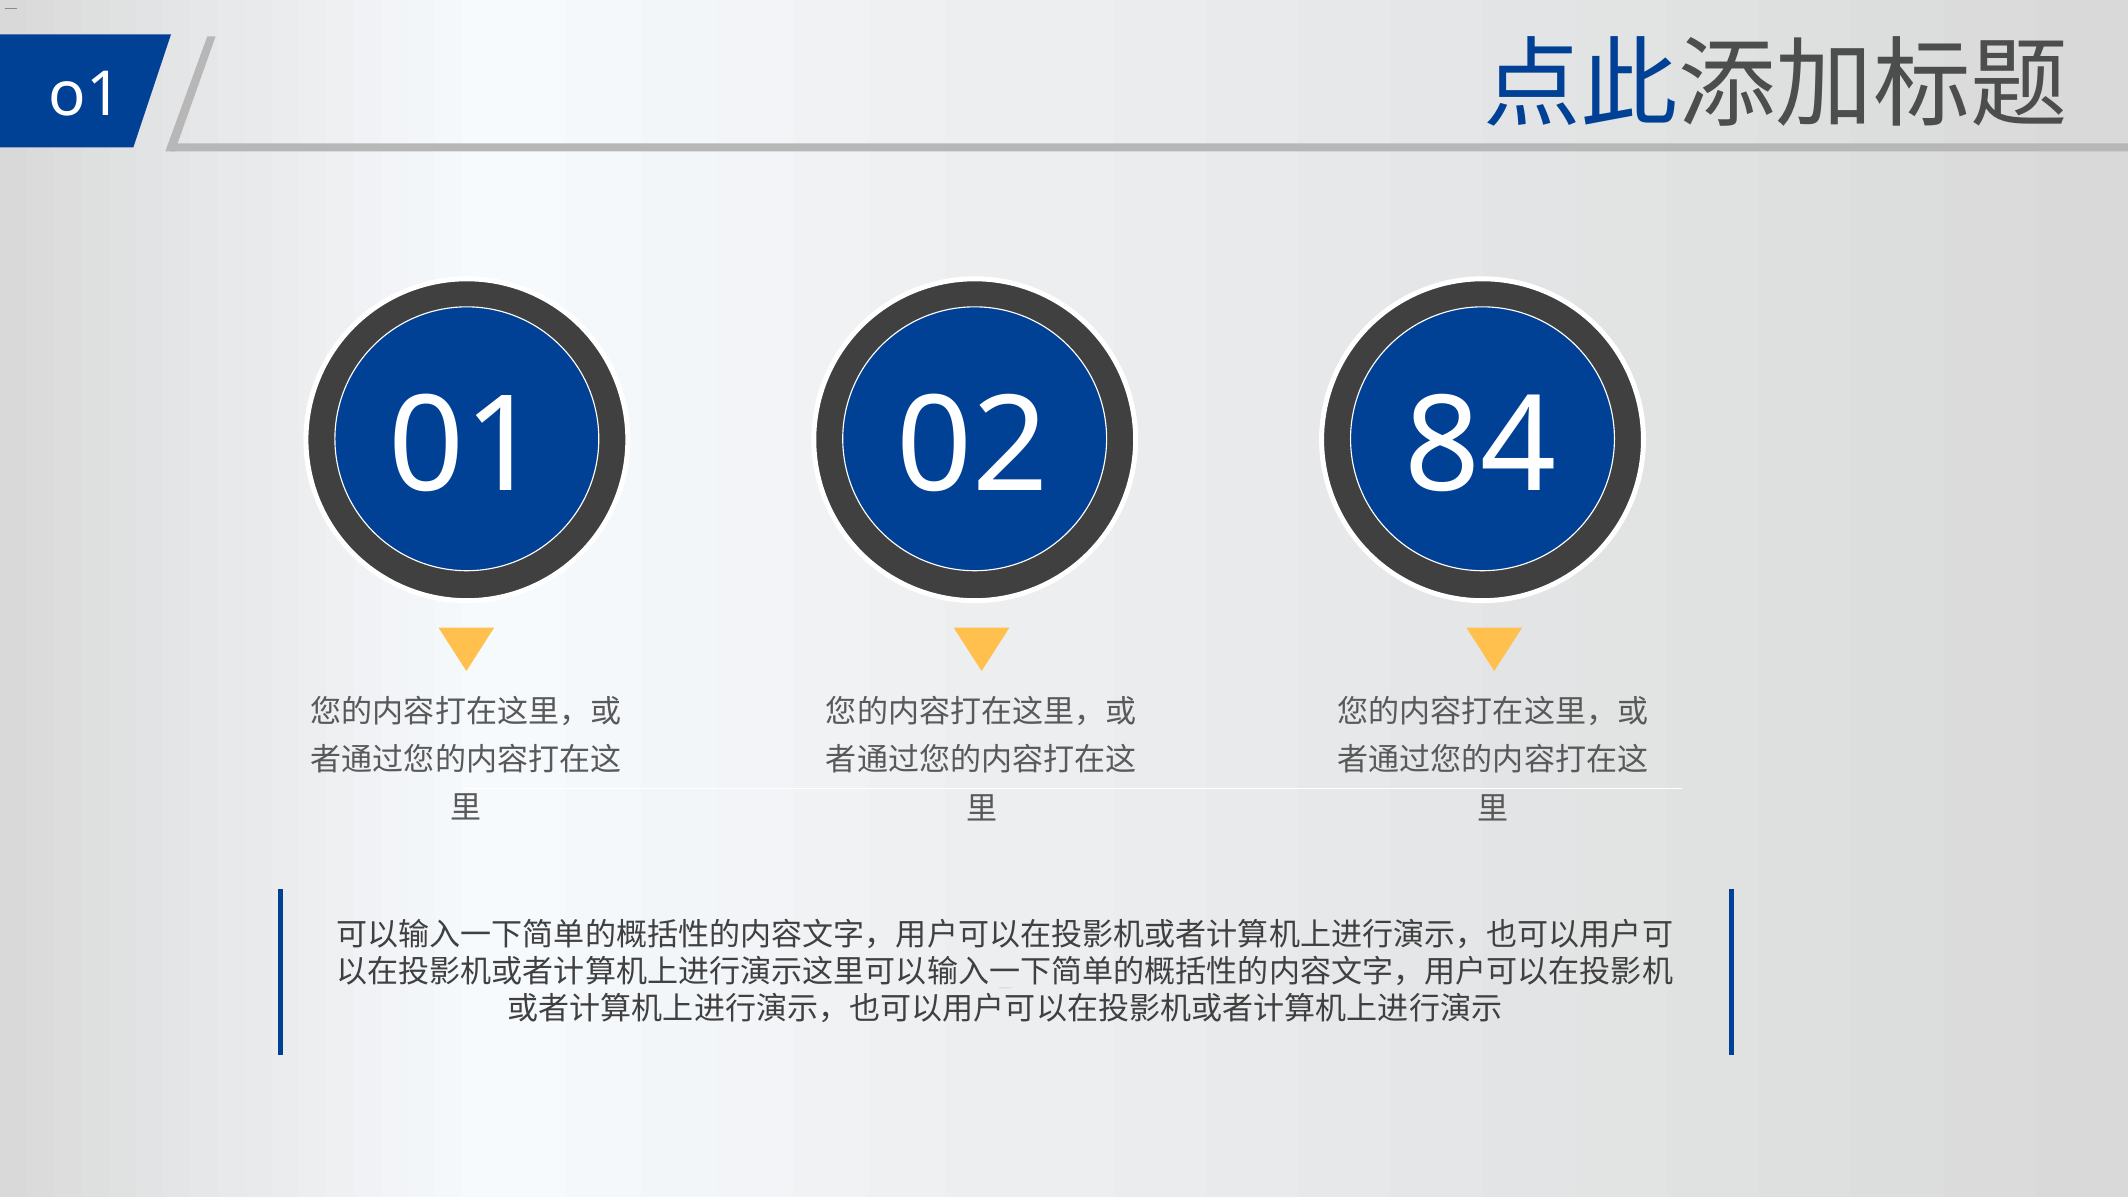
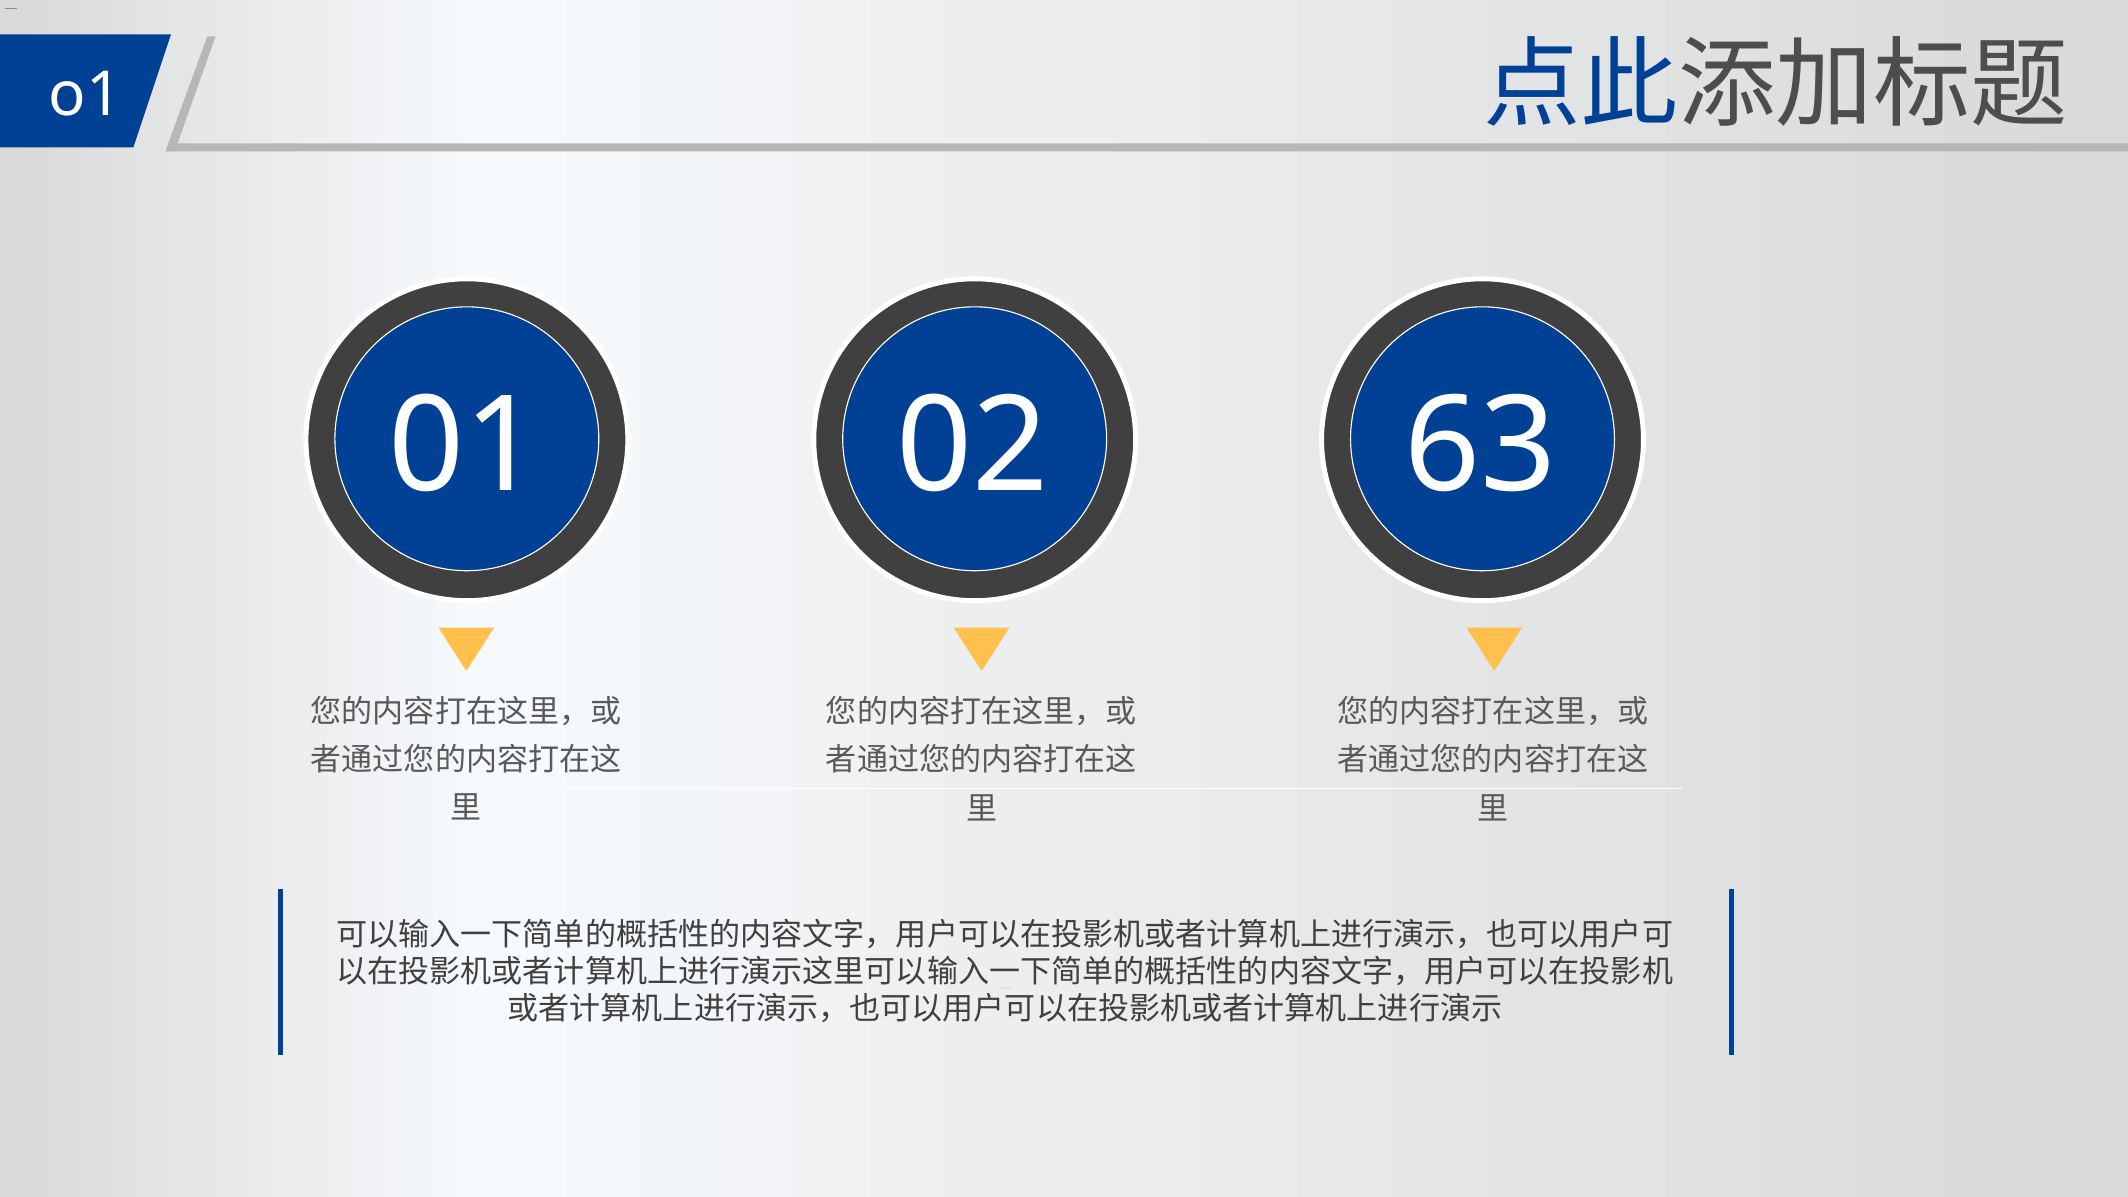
84: 84 -> 63 (1480, 447)
